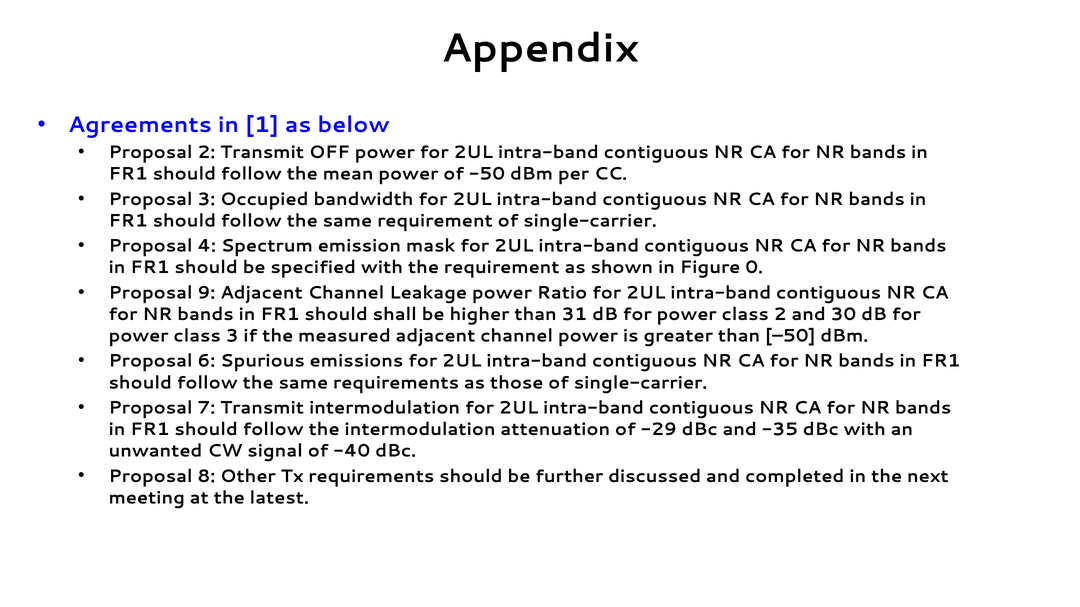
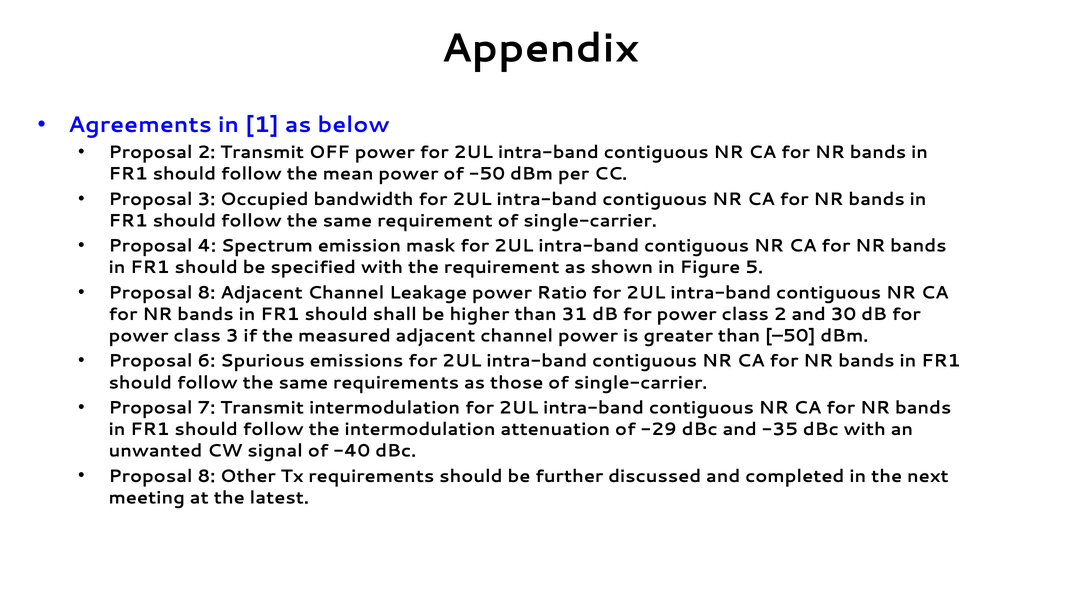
0: 0 -> 5 (754, 268)
9: 9 -> 8 (206, 293)
